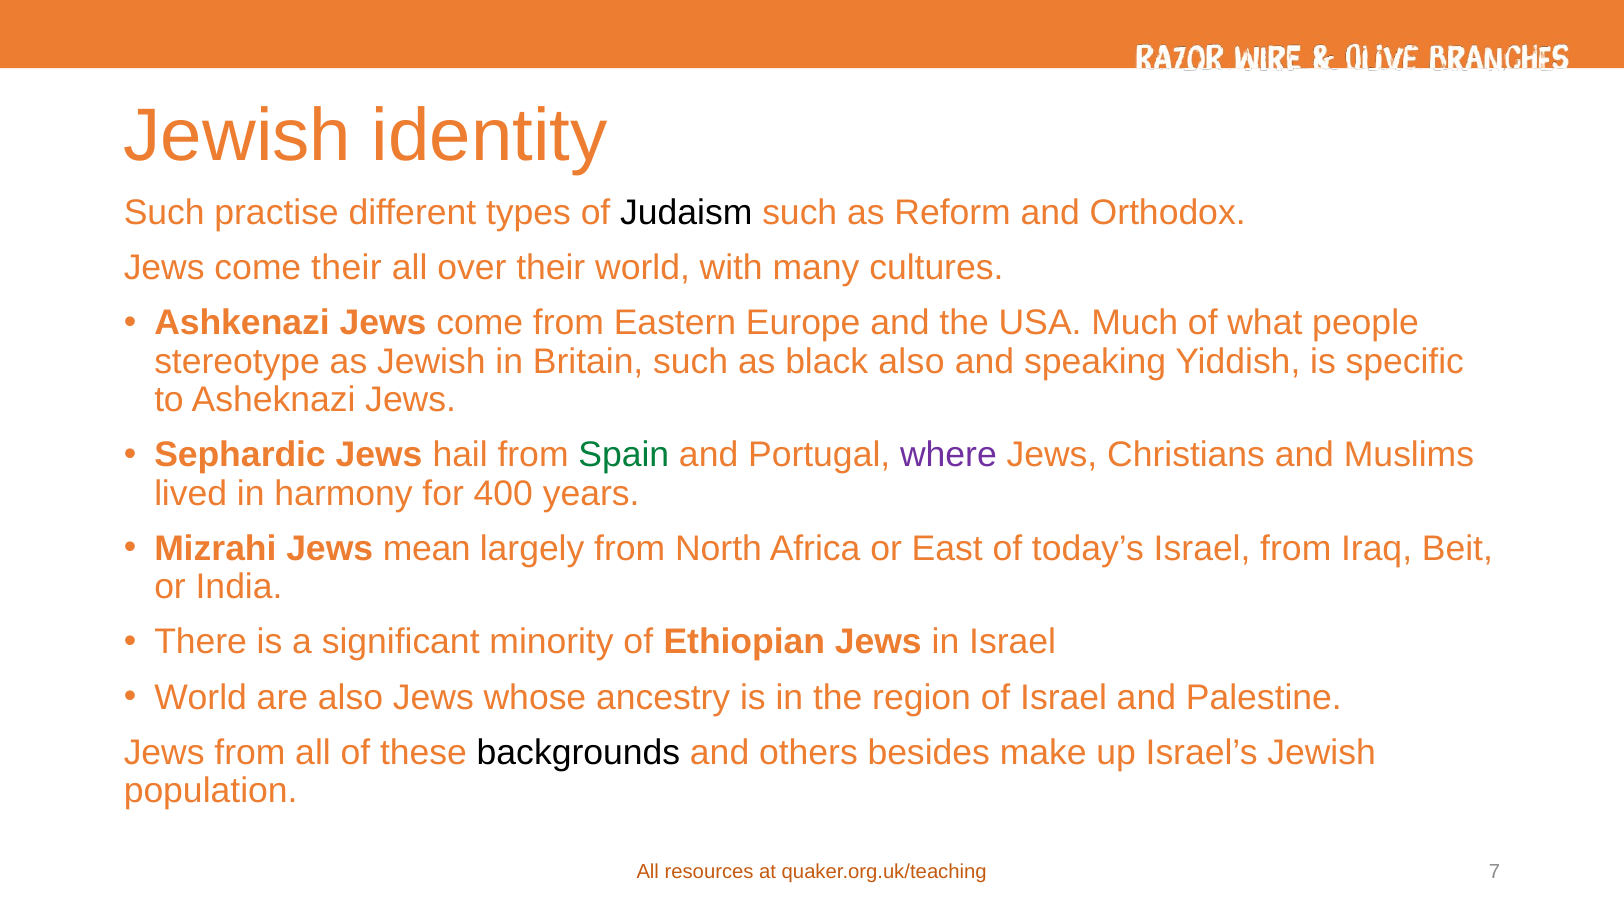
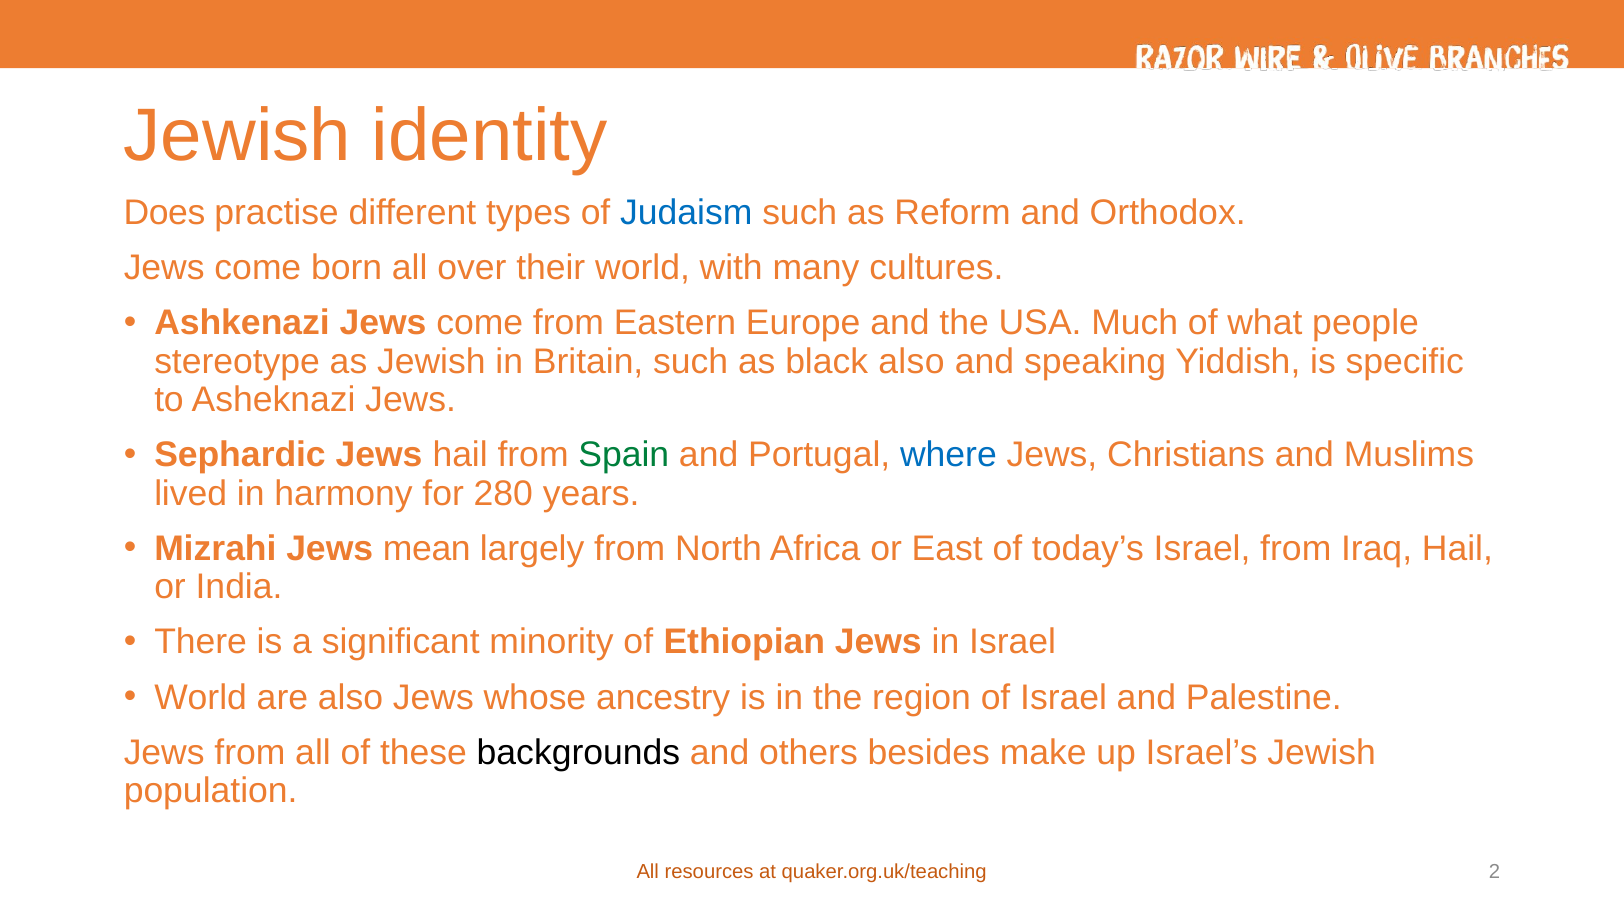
Such: Such -> Does (164, 213)
Judaism colour: black -> blue (686, 213)
come their: their -> born (347, 268)
where colour: purple -> blue (948, 455)
400: 400 -> 280 (503, 494)
Iraq Beit: Beit -> Hail (1457, 549)
7: 7 -> 2 (1495, 872)
